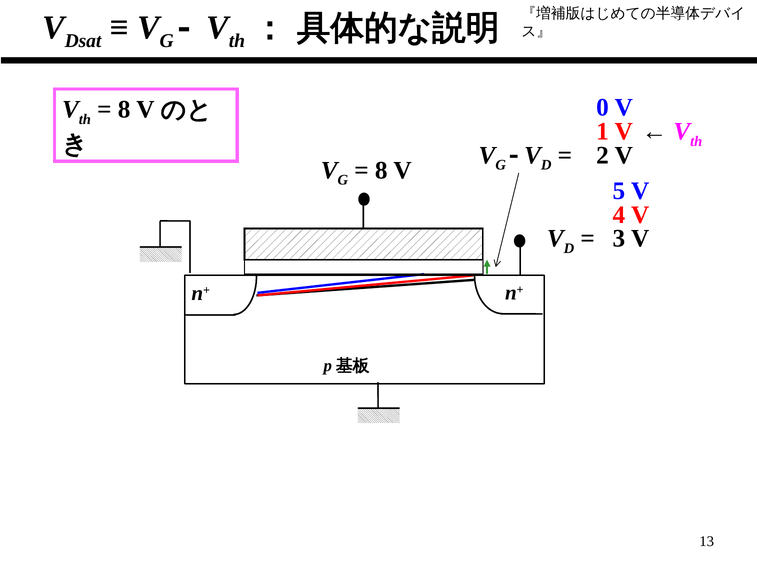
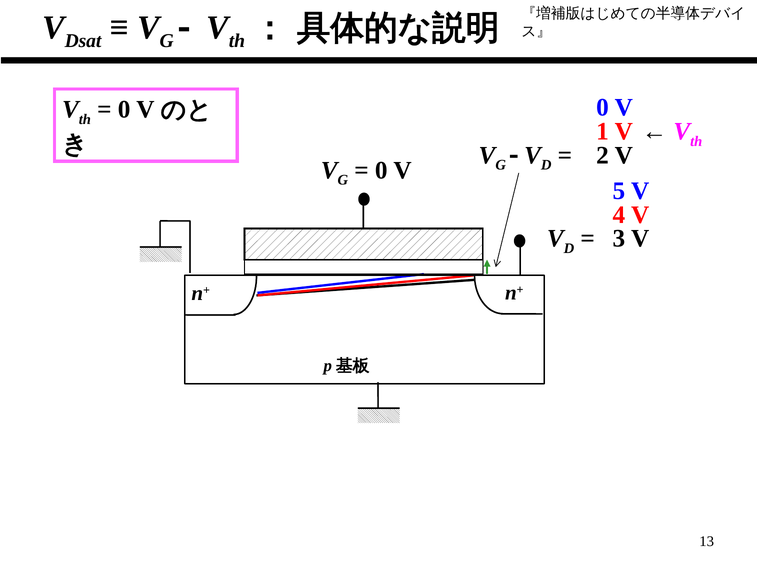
8: 8 -> 0 (124, 110)
8: 8 -> 0 (381, 170)
